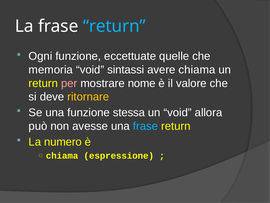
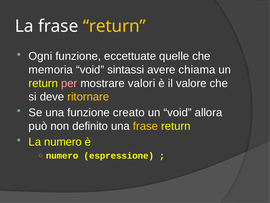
return colour: light blue -> yellow (114, 26)
nome: nome -> valori (142, 83)
stessa: stessa -> creato (129, 112)
avesse: avesse -> definito (90, 126)
frase colour: light blue -> yellow (145, 126)
chiama: chiama -> numero (62, 155)
